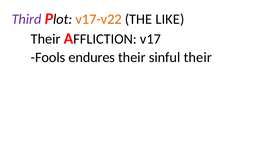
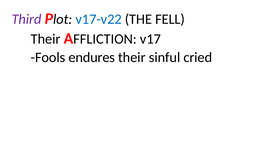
v17-v22 colour: orange -> blue (99, 19)
LIKE: LIKE -> FELL (170, 19)
sinful their: their -> cried (198, 57)
